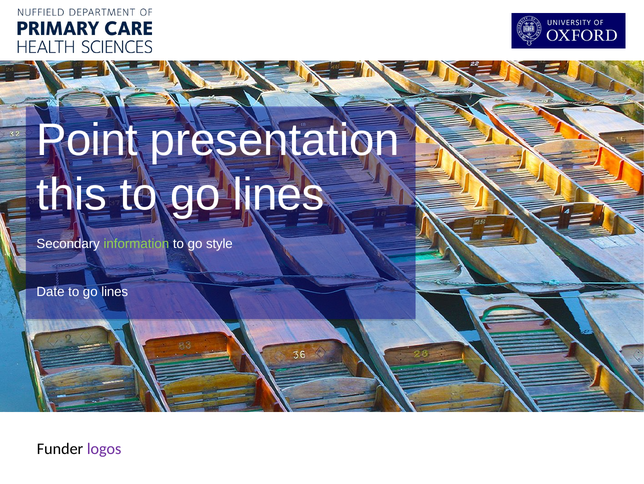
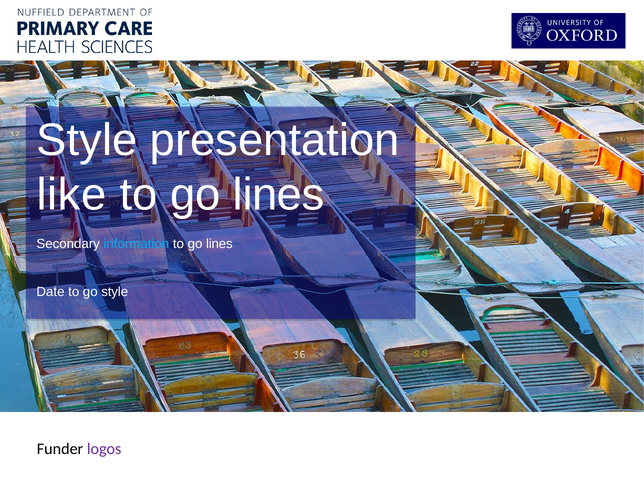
Point: Point -> Style (87, 140)
this: this -> like (72, 195)
information colour: light green -> light blue (136, 243)
style: style -> lines (219, 243)
Date to go lines: lines -> style (115, 291)
